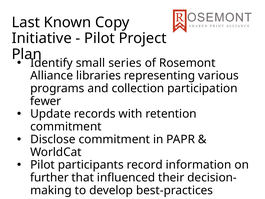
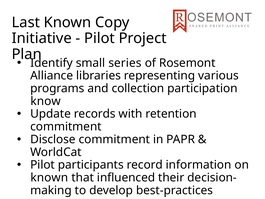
fewer: fewer -> know (46, 101)
further: further -> known (49, 177)
